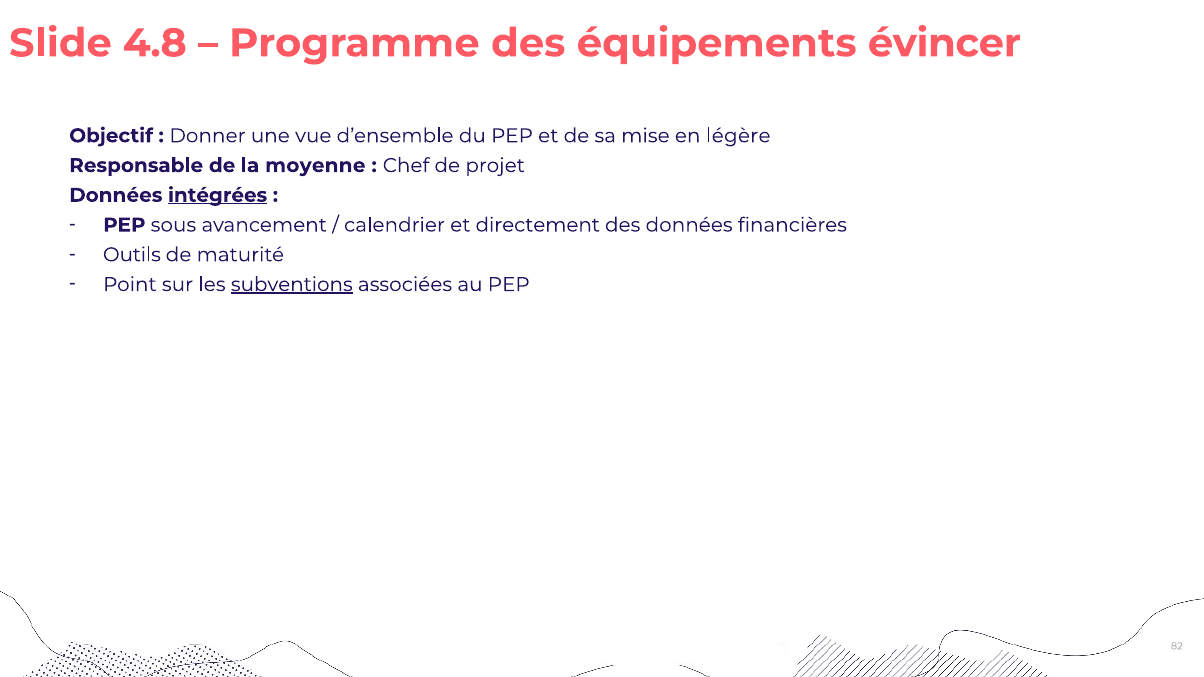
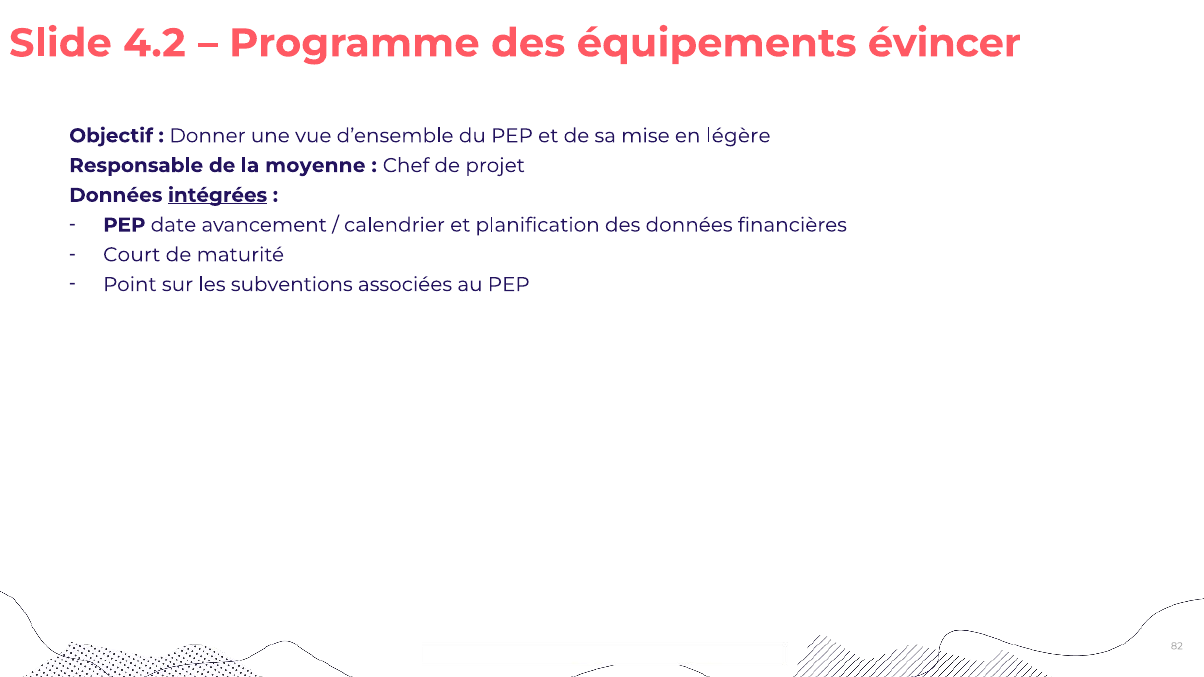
4.8: 4.8 -> 4.2 (155, 43)
sous: sous -> date (173, 225)
directement: directement -> planification (538, 225)
Outils: Outils -> Court (132, 255)
subventions underline: present -> none (292, 285)
